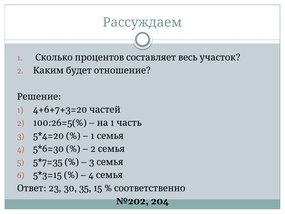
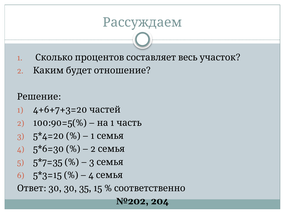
100:26=5(%: 100:26=5(% -> 100:90=5(% (60, 123)
23: 23 -> 30 (55, 188)
